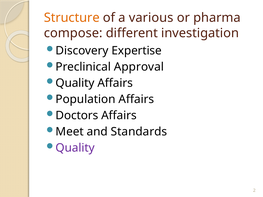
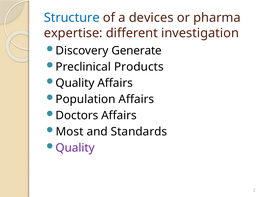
Structure colour: orange -> blue (72, 18)
various: various -> devices (151, 18)
compose: compose -> expertise (73, 33)
Expertise: Expertise -> Generate (137, 51)
Approval: Approval -> Products (139, 67)
Meet: Meet -> Most (70, 132)
